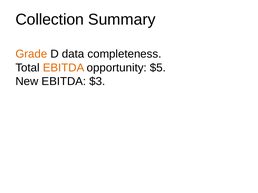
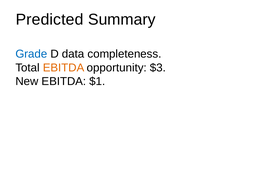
Collection: Collection -> Predicted (50, 20)
Grade colour: orange -> blue (31, 54)
$5: $5 -> $3 (158, 68)
$3: $3 -> $1 (97, 82)
